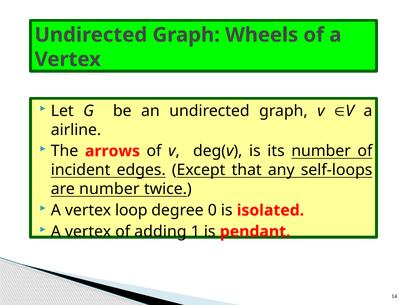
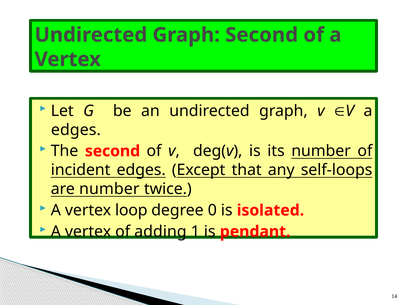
Graph Wheels: Wheels -> Second (262, 35)
airline: airline -> edges (76, 130)
The arrows: arrows -> second (113, 151)
